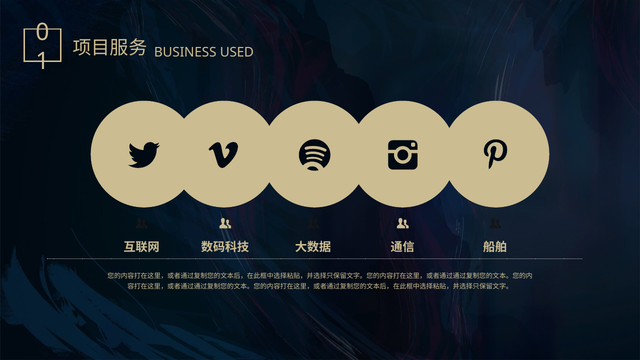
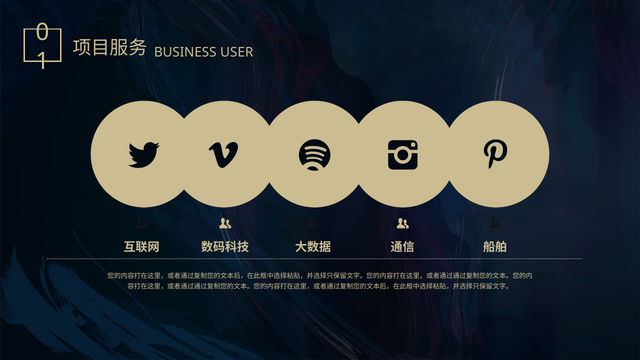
USED: USED -> USER (237, 52)
